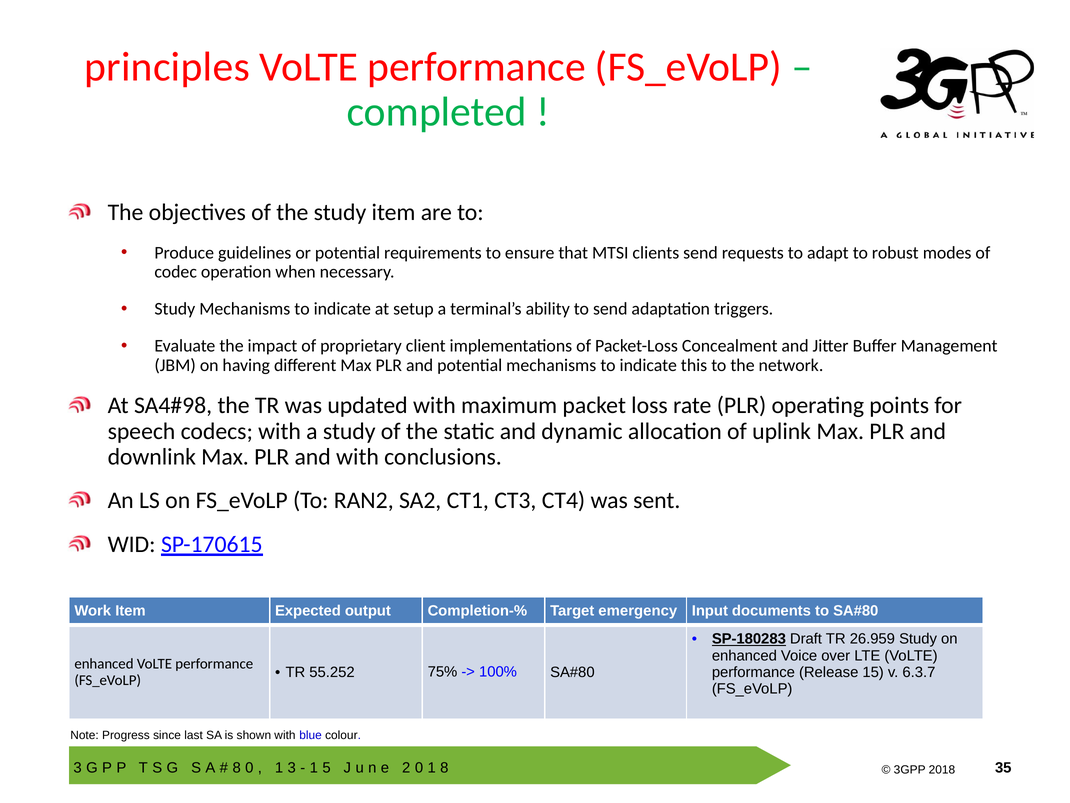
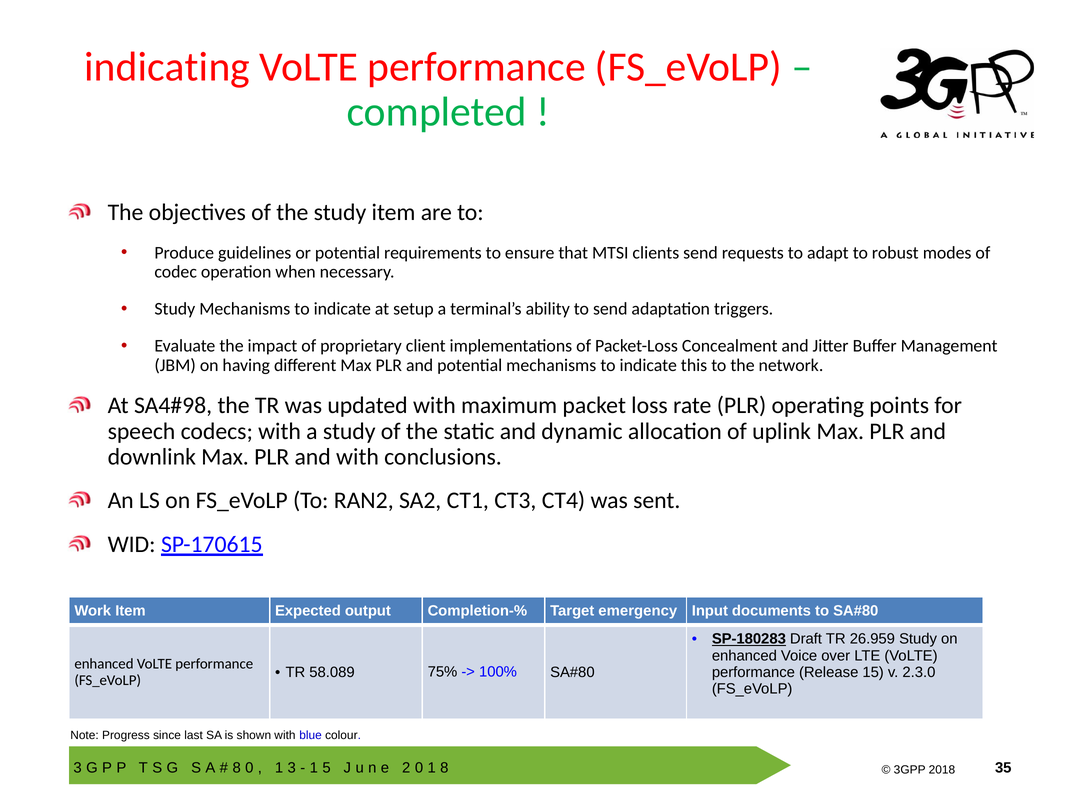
principles: principles -> indicating (167, 67)
55.252: 55.252 -> 58.089 (332, 672)
6.3.7: 6.3.7 -> 2.3.0 (919, 672)
